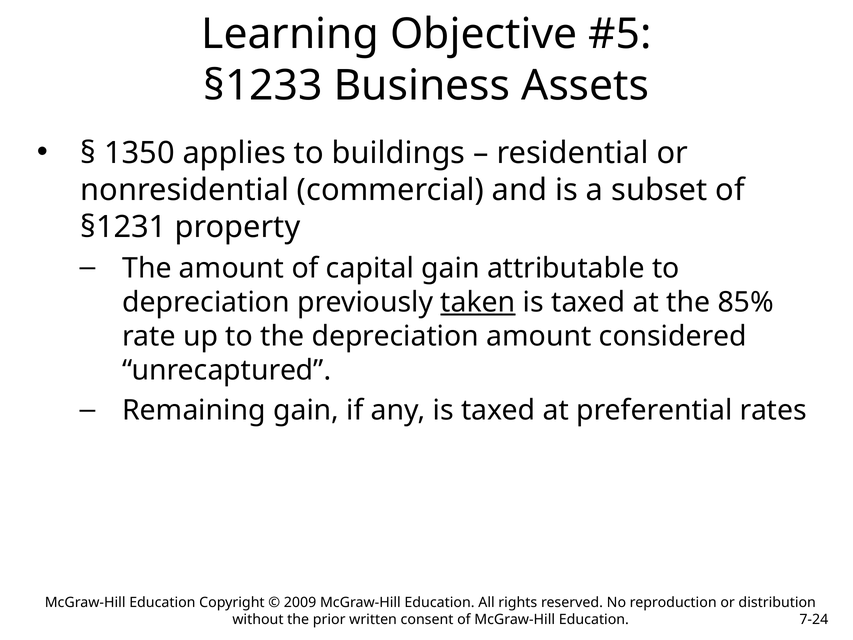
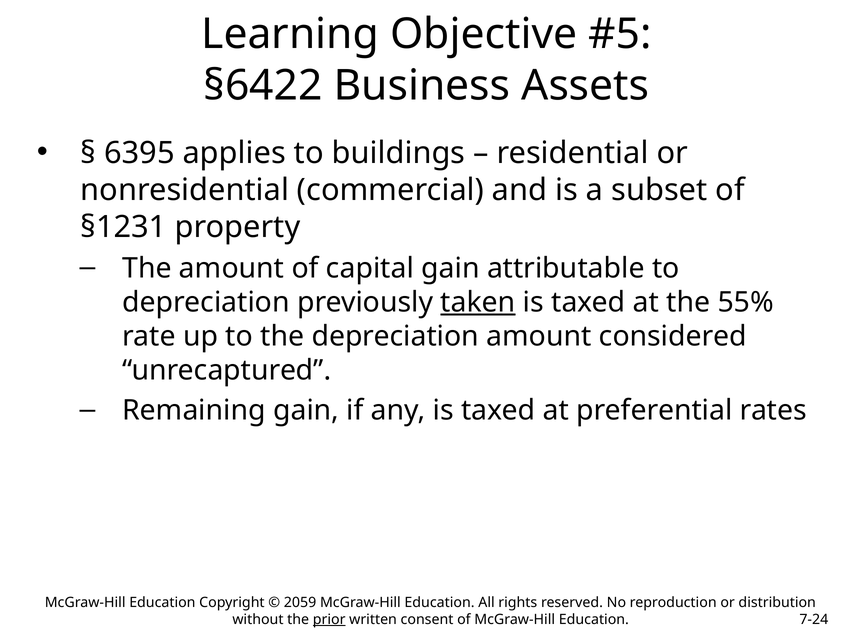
§1233: §1233 -> §6422 (263, 85)
1350: 1350 -> 6395 (139, 153)
85%: 85% -> 55% (746, 302)
2009: 2009 -> 2059 (300, 602)
prior underline: none -> present (329, 619)
